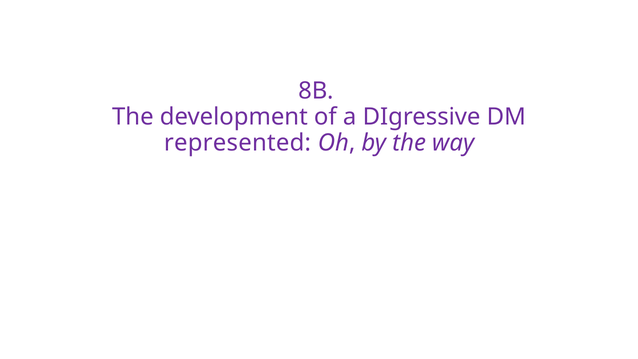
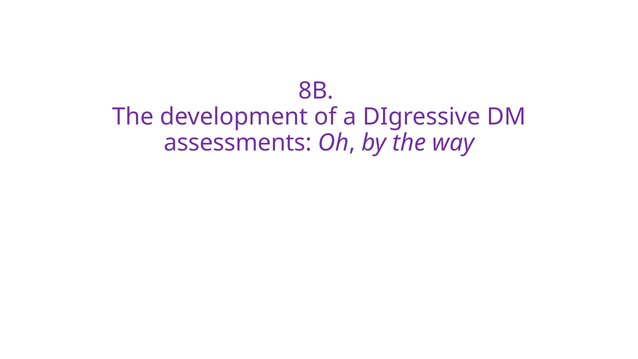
represented: represented -> assessments (238, 143)
